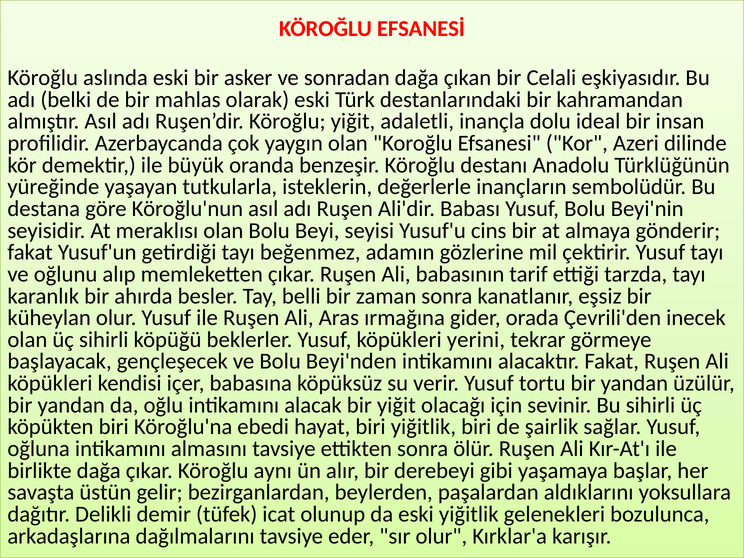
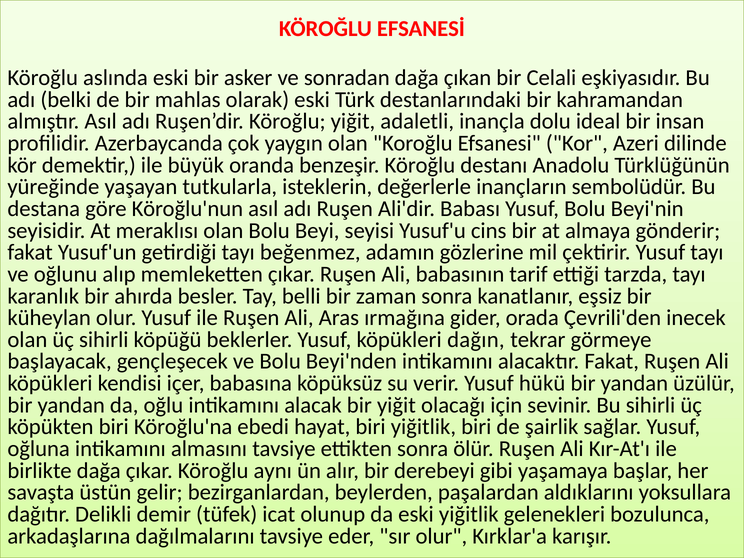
yerini: yerini -> dağın (476, 340)
tortu: tortu -> hükü (542, 383)
